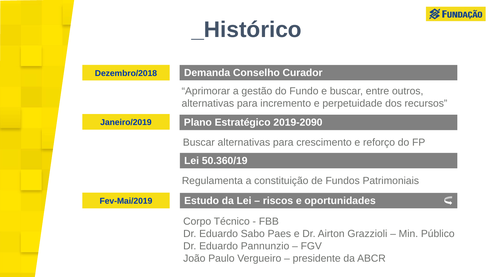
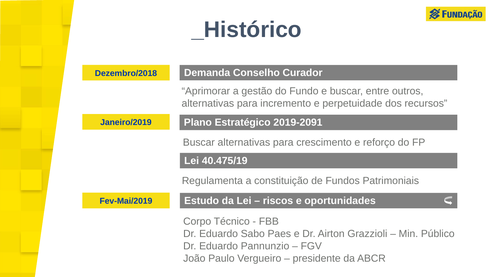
2019-2090: 2019-2090 -> 2019-2091 (298, 123)
50.360/19: 50.360/19 -> 40.475/19 (225, 161)
